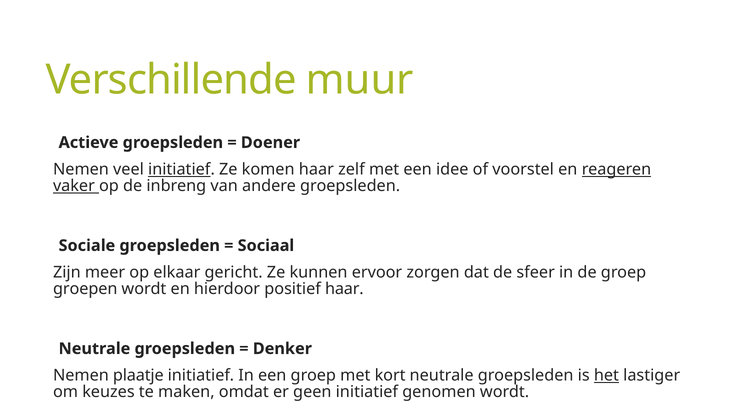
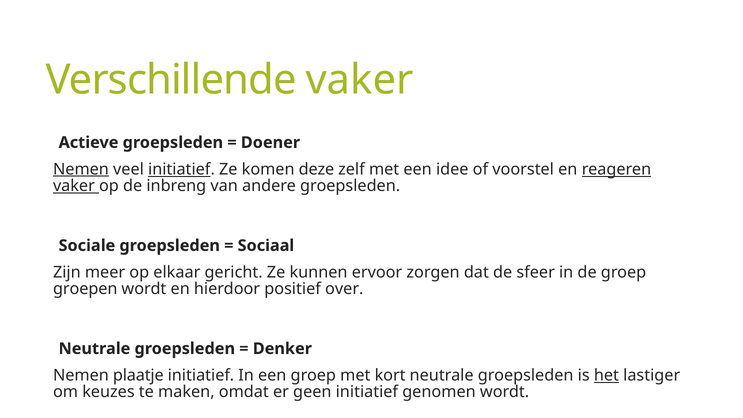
Verschillende muur: muur -> vaker (360, 80)
Nemen underline: none -> present (81, 169)
komen haar: haar -> deze (316, 169)
positief haar: haar -> over (344, 289)
